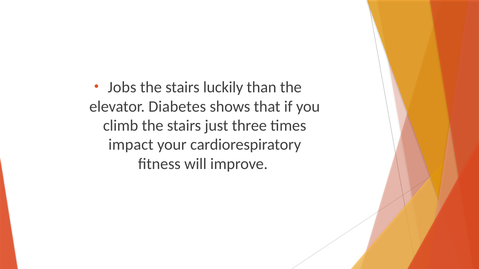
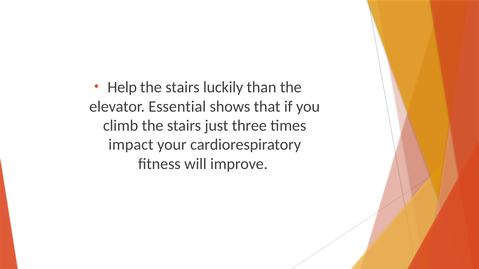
Jobs: Jobs -> Help (122, 87)
Diabetes: Diabetes -> Essential (177, 107)
